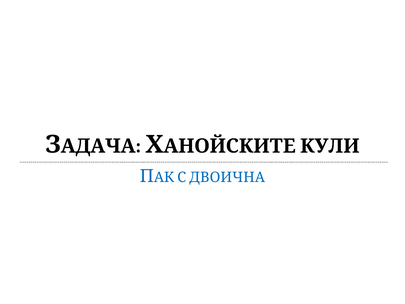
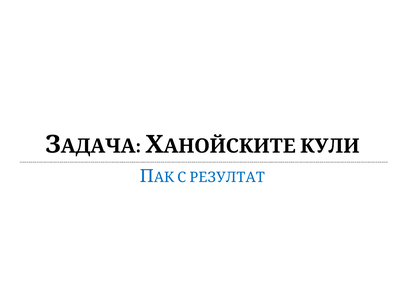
ДВОИЧНА: ДВОИЧНА -> РЕЗУЛТАТ (227, 177)
